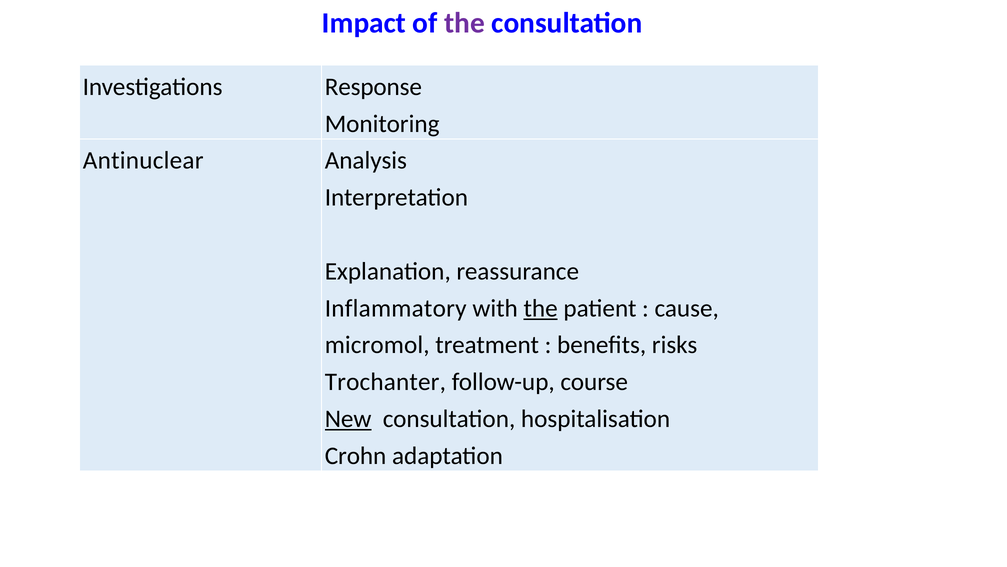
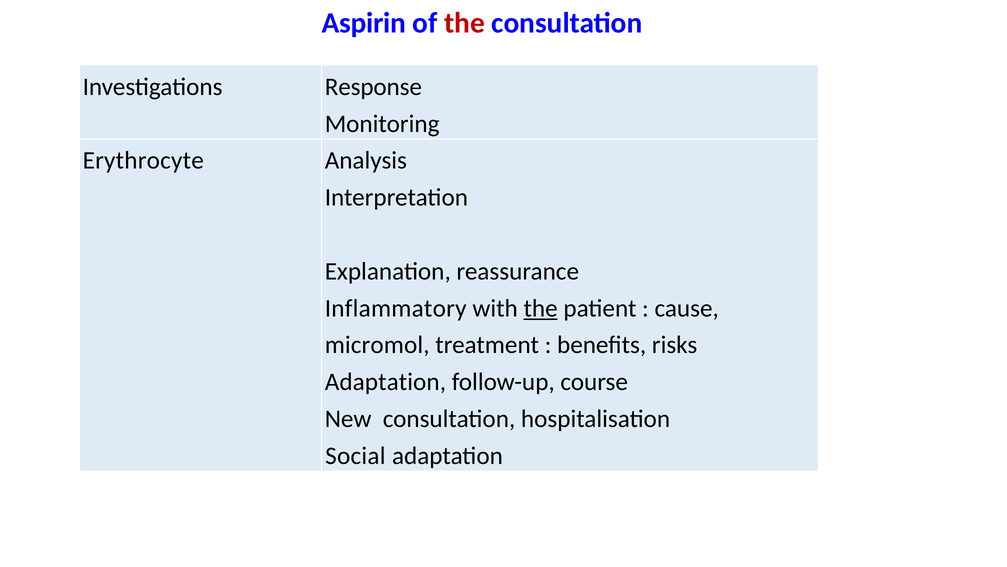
Impact: Impact -> Aspirin (364, 23)
the colour: purple -> red (464, 23)
Antinuclear: Antinuclear -> Erythrocyte (143, 161)
Trochanter: Trochanter -> Adaptation (385, 382)
New underline: present -> none (348, 418)
Crohn: Crohn -> Social (355, 455)
